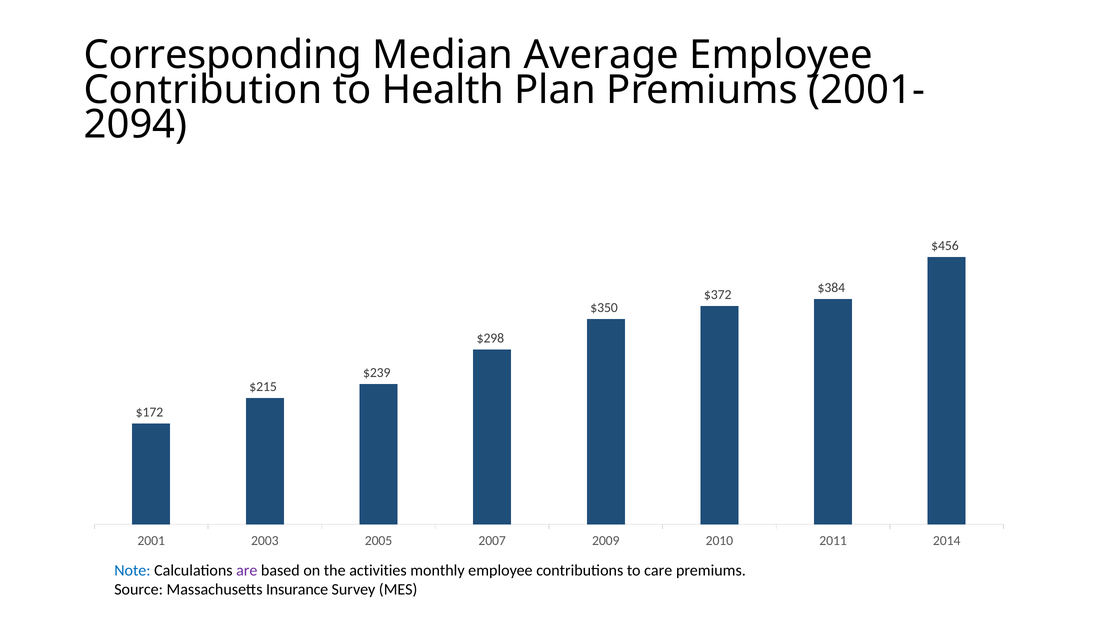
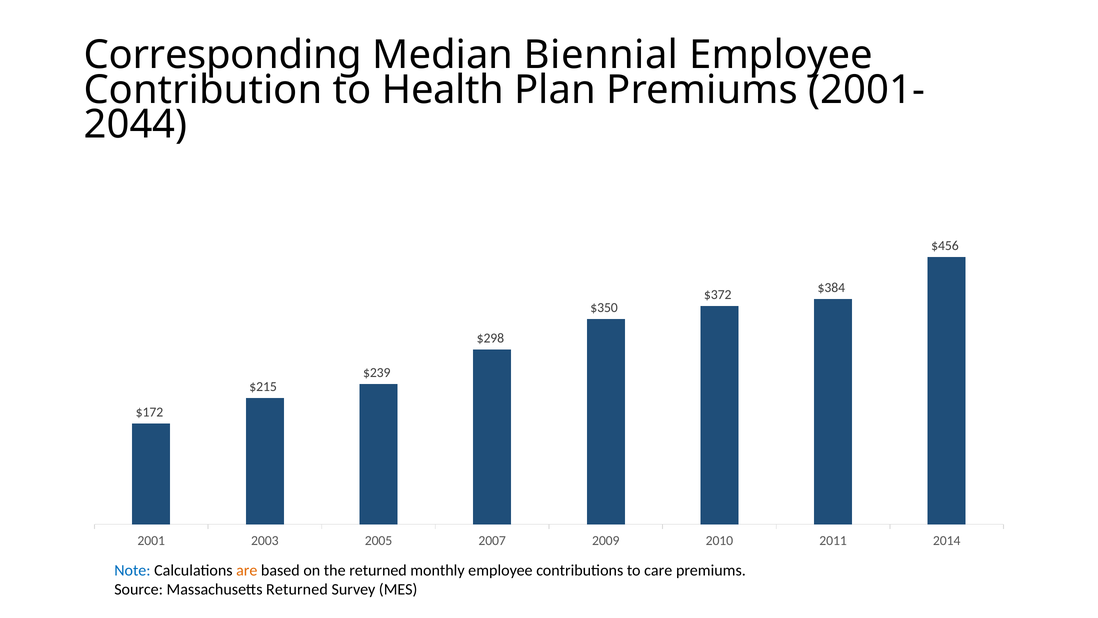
Average: Average -> Biennial (601, 55)
2094: 2094 -> 2044 (136, 124)
are colour: purple -> orange (247, 570)
the activities: activities -> returned (378, 570)
Massachusetts Insurance: Insurance -> Returned (297, 589)
